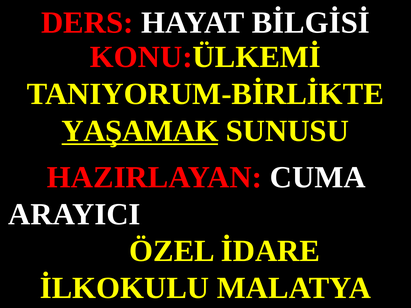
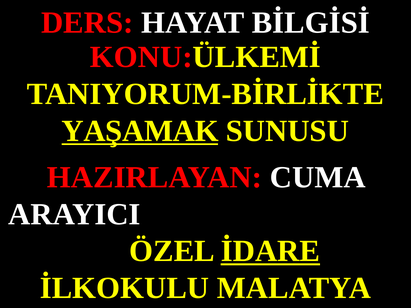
İDARE underline: none -> present (270, 251)
